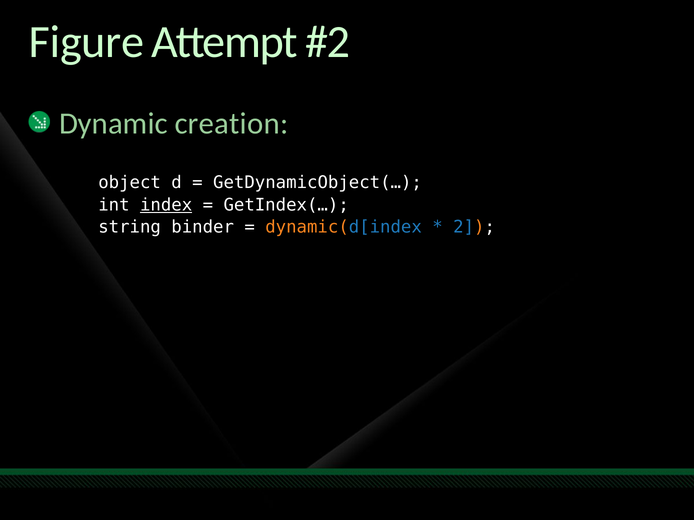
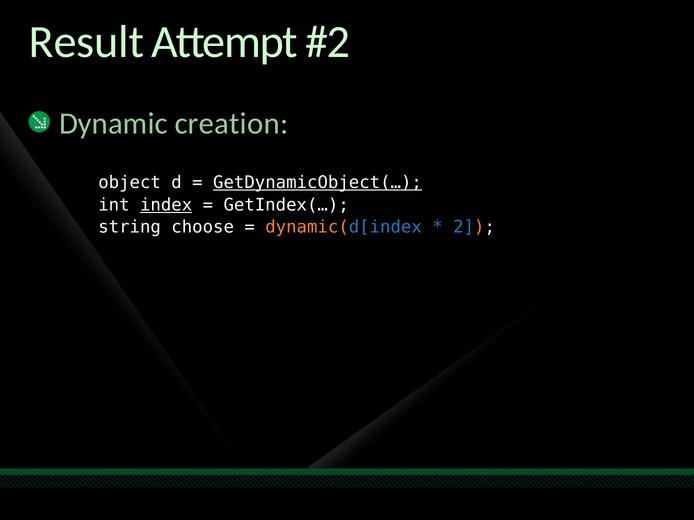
Figure: Figure -> Result (86, 42)
GetDynamicObject(… underline: none -> present (318, 183)
binder: binder -> choose (203, 227)
